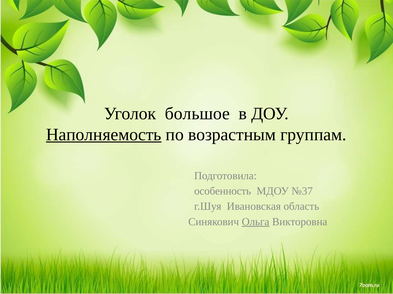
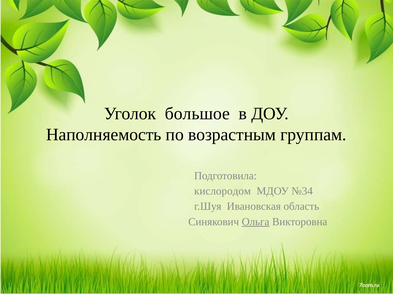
Наполняемость underline: present -> none (104, 135)
особенность: особенность -> кислородом (223, 192)
№37: №37 -> №34 (302, 192)
